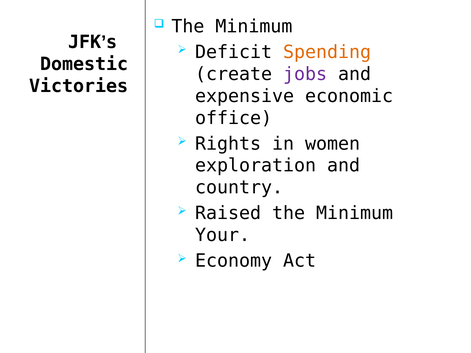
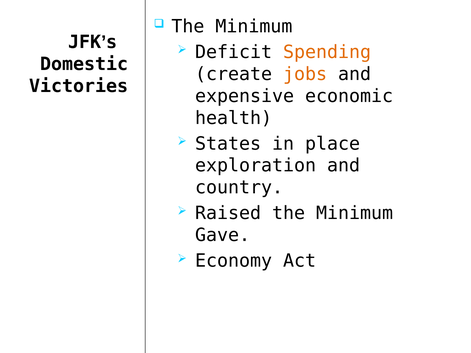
jobs colour: purple -> orange (305, 74)
office: office -> health (234, 118)
Rights: Rights -> States (228, 144)
women: women -> place (333, 144)
Your: Your -> Gave (223, 235)
